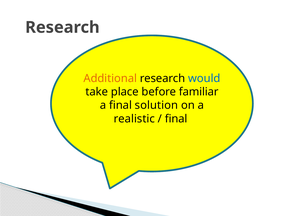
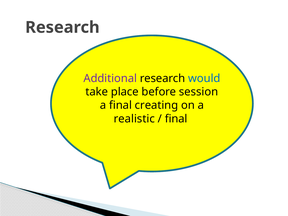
Additional colour: orange -> purple (110, 78)
familiar: familiar -> session (199, 92)
solution: solution -> creating (156, 105)
